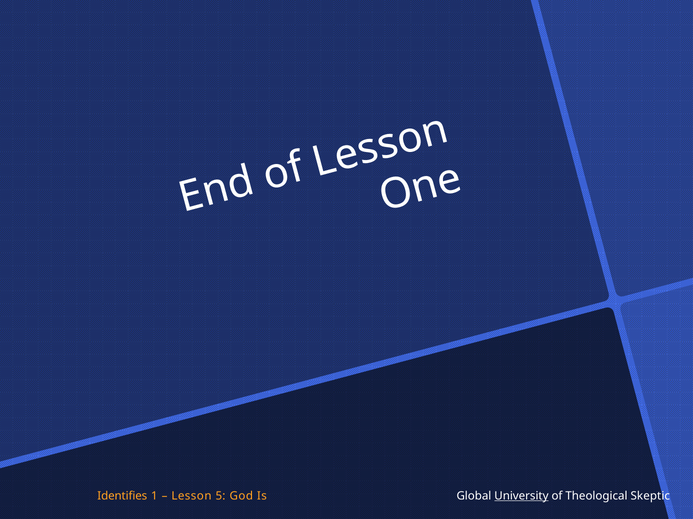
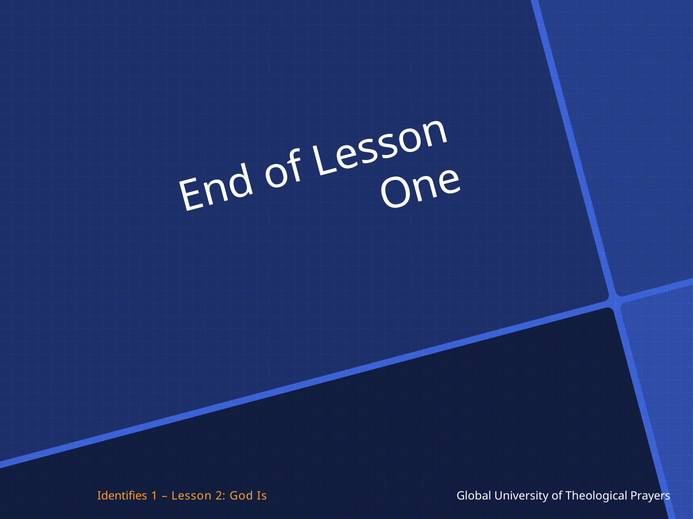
5: 5 -> 2 (220, 496)
University underline: present -> none (521, 496)
Skeptic: Skeptic -> Prayers (650, 496)
